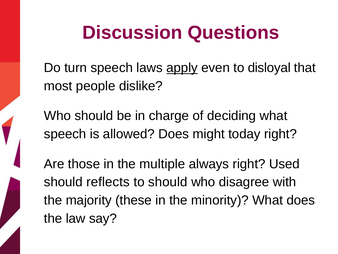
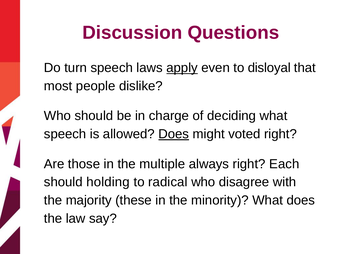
Does underline: none -> present (174, 134)
today: today -> voted (244, 134)
Used: Used -> Each (284, 164)
reflects: reflects -> holding (108, 182)
to should: should -> radical (168, 182)
